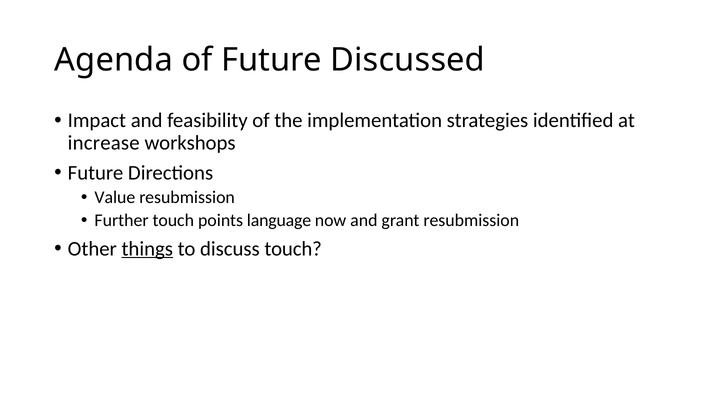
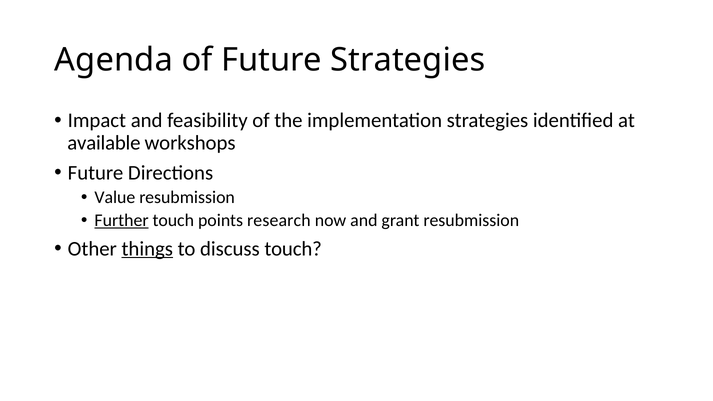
Future Discussed: Discussed -> Strategies (408, 60)
increase: increase -> available (104, 143)
Further underline: none -> present (122, 220)
language: language -> research (279, 220)
